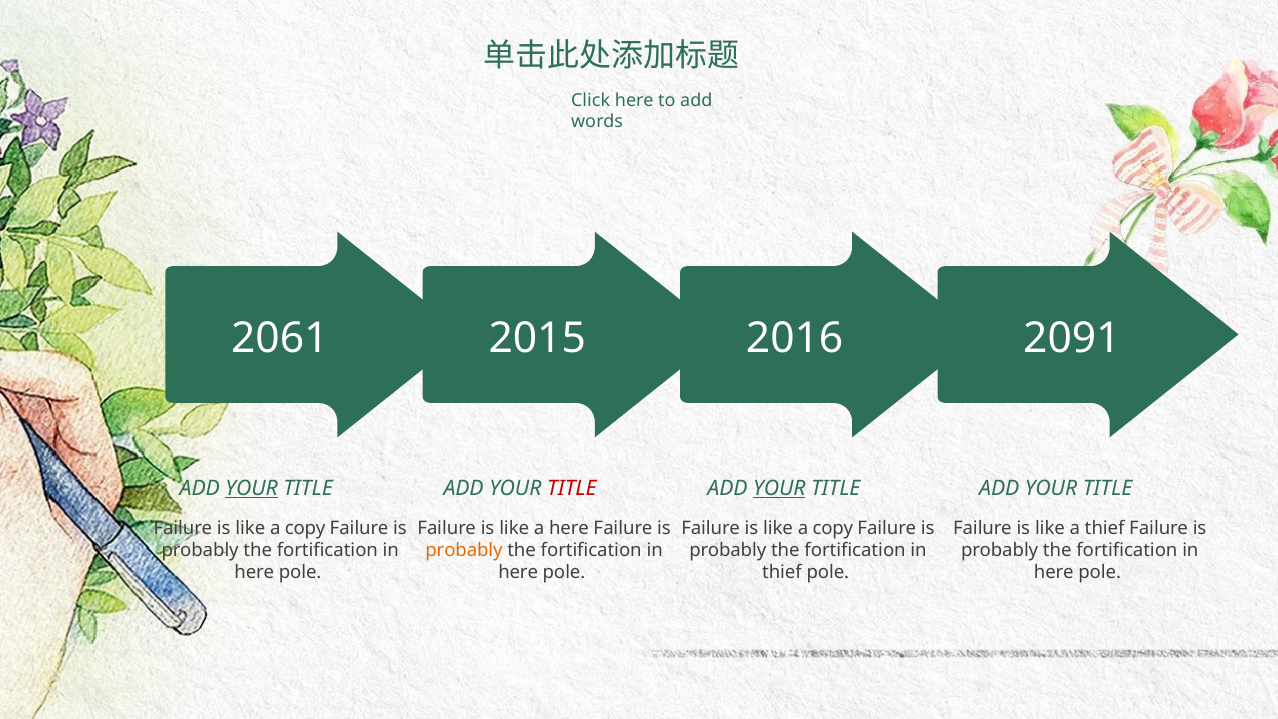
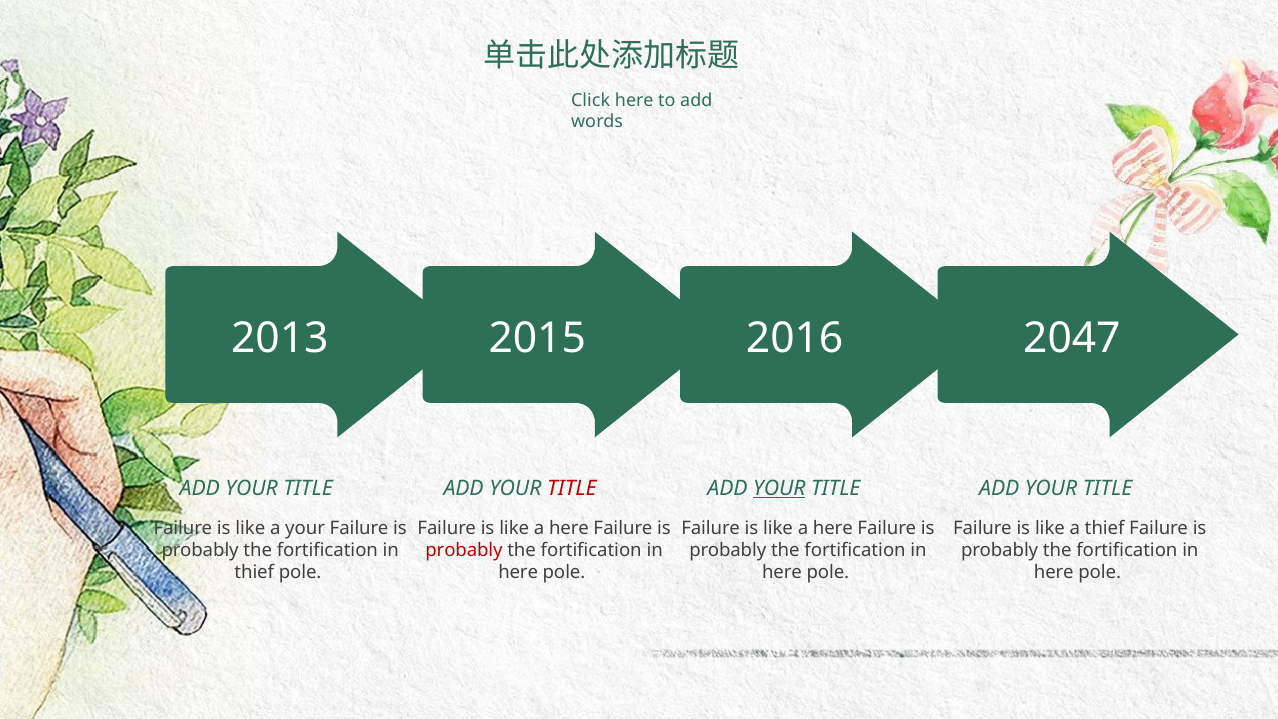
2061: 2061 -> 2013 (280, 339)
2091: 2091 -> 2047 (1072, 339)
YOUR underline: present -> none (252, 489)
copy: copy -> your (305, 528)
copy: copy -> here (833, 528)
probably colour: orange -> red (464, 550)
here: here -> thief (254, 573)
thief: thief -> here (782, 573)
